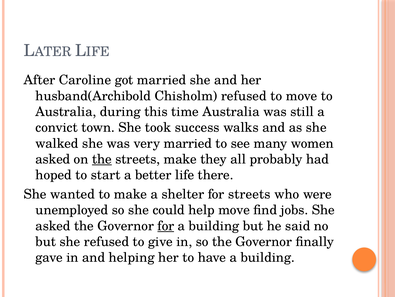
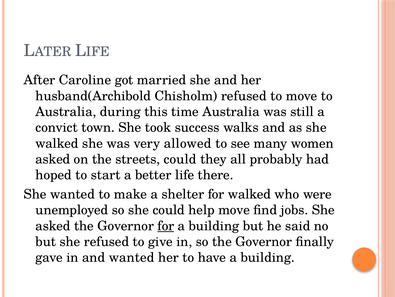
very married: married -> allowed (188, 143)
the underline: present -> none (102, 159)
streets make: make -> could (180, 159)
for streets: streets -> walked (249, 194)
and helping: helping -> wanted (132, 257)
